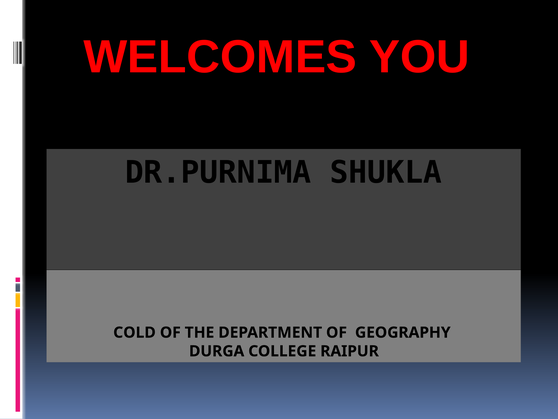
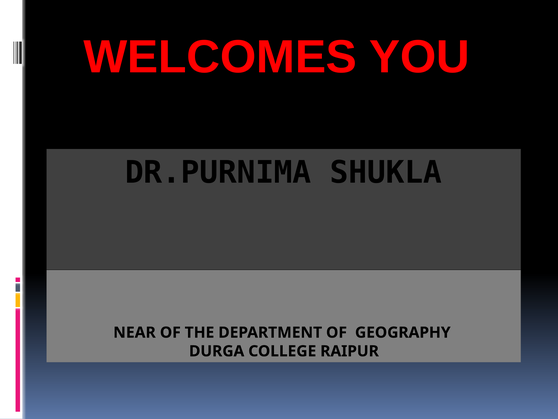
COLD: COLD -> NEAR (134, 332)
